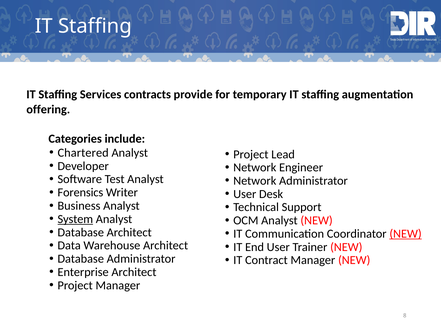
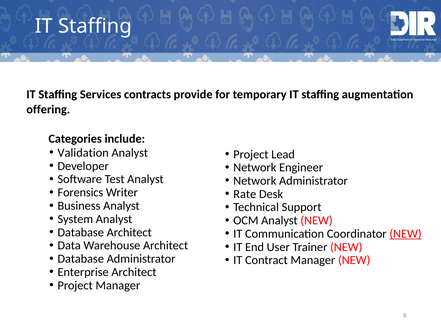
Chartered: Chartered -> Validation (83, 153)
User: User -> Rate (245, 194)
System underline: present -> none (75, 219)
